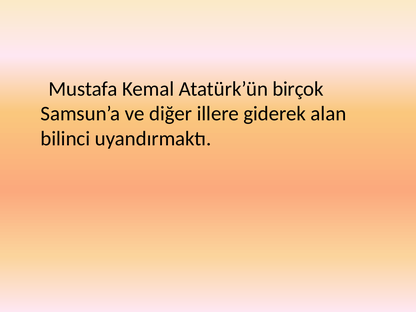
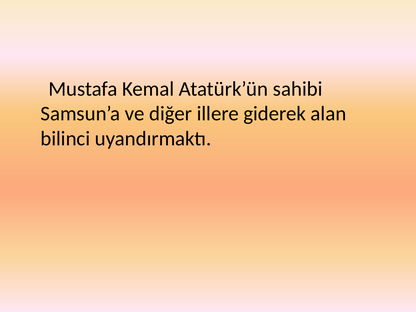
birçok: birçok -> sahibi (298, 89)
